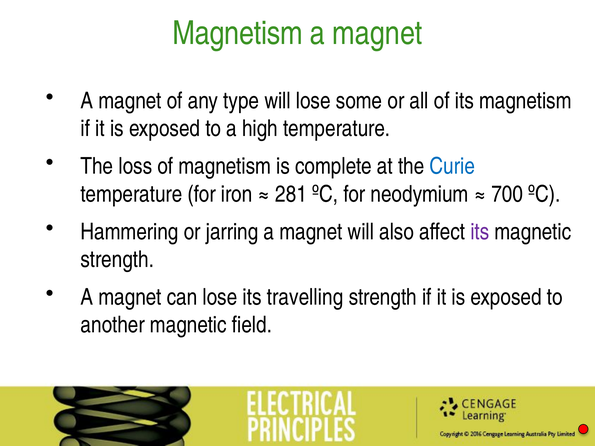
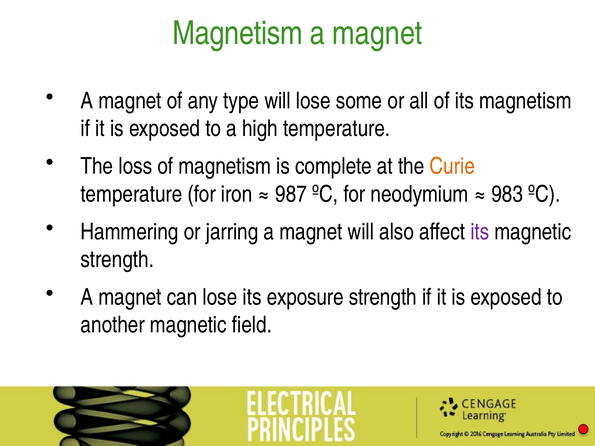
Curie colour: blue -> orange (452, 166)
281: 281 -> 987 (291, 194)
700: 700 -> 983 (507, 194)
travelling: travelling -> exposure (305, 297)
